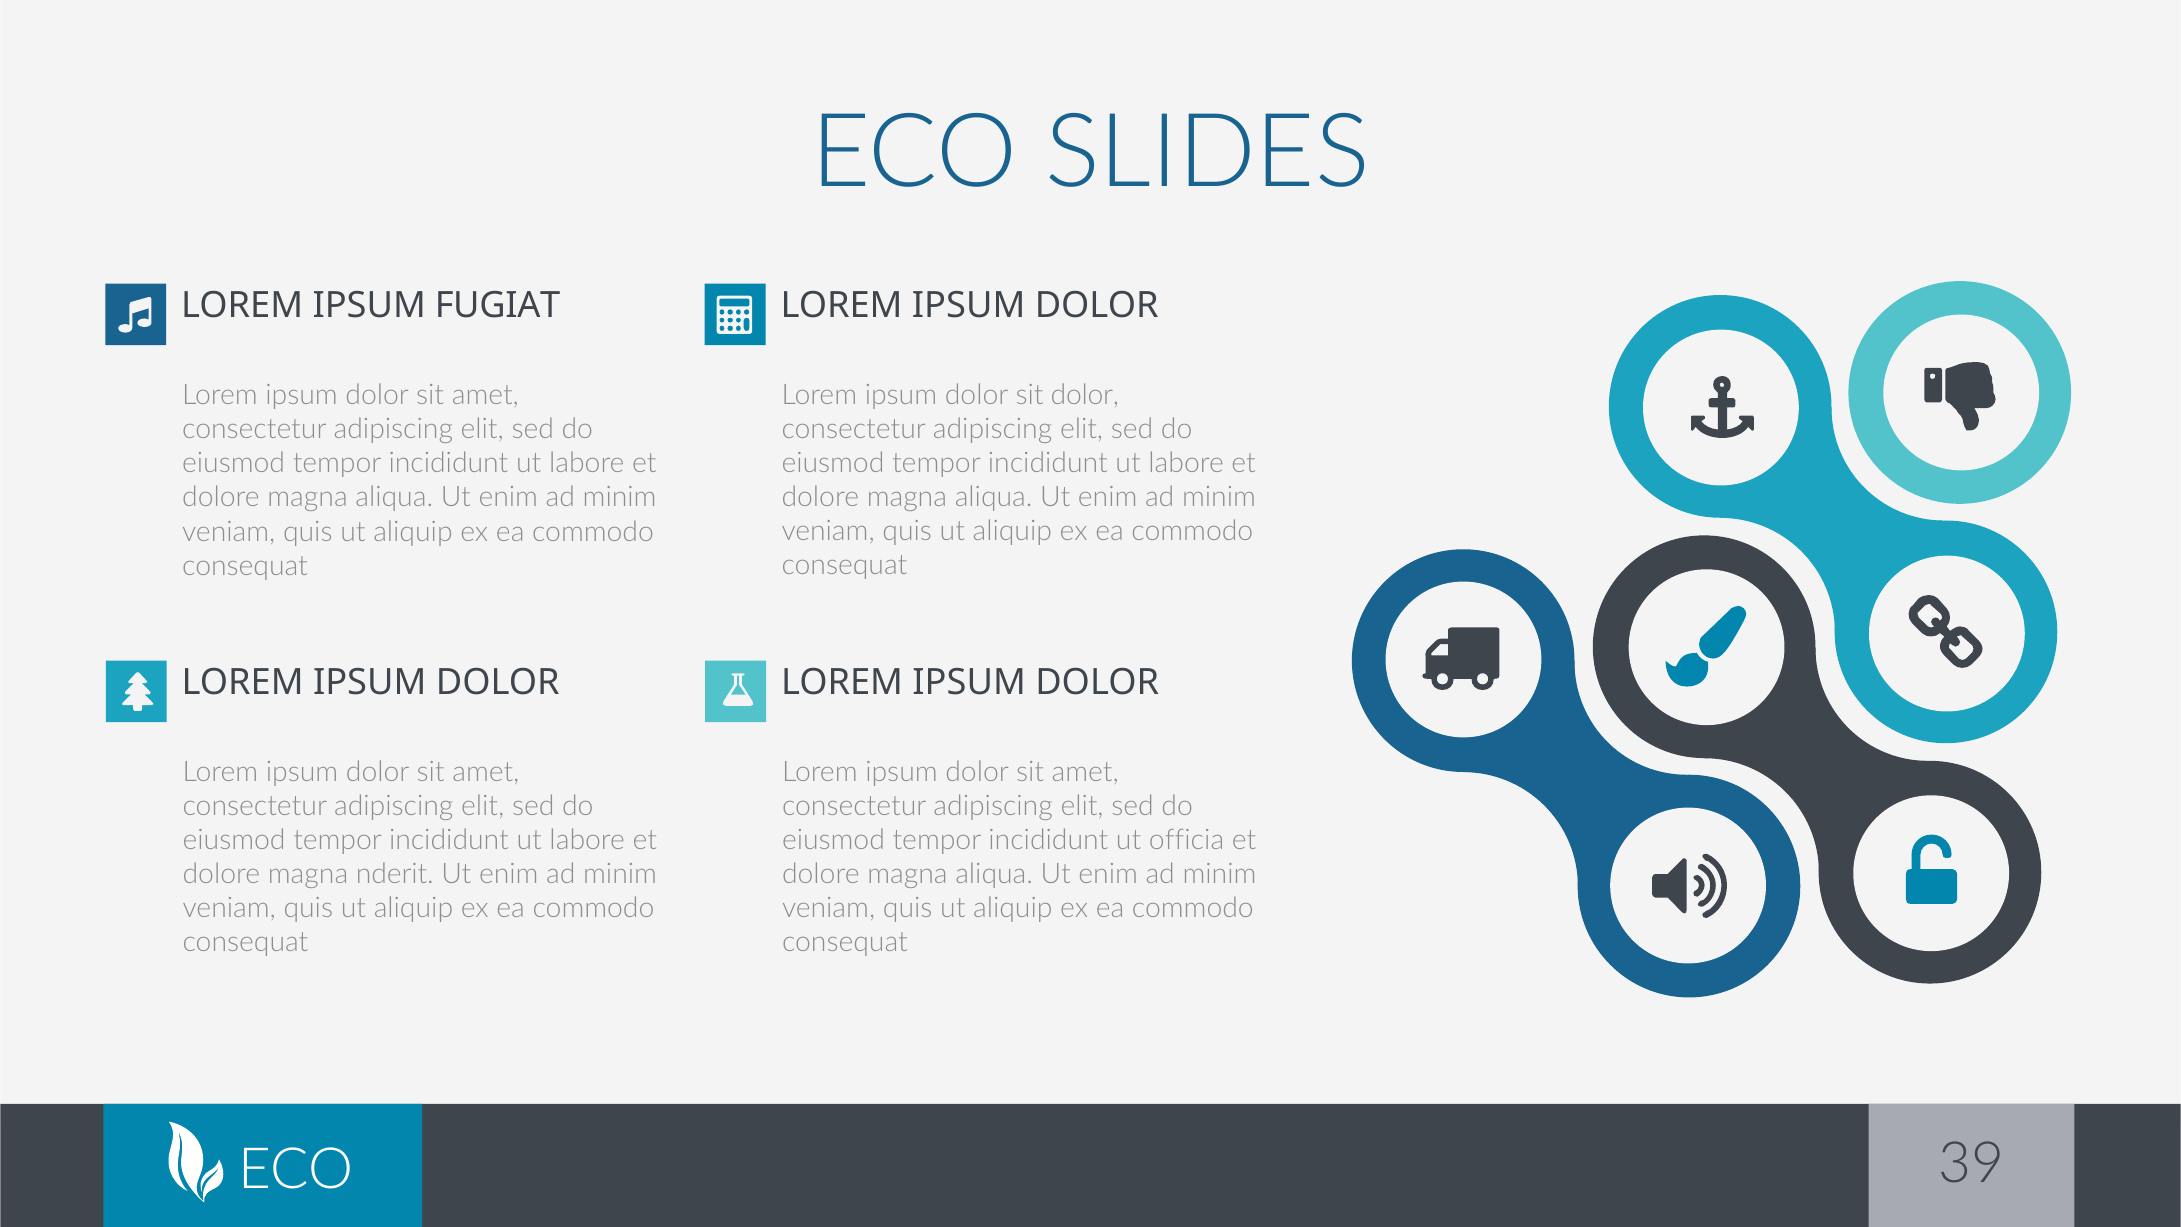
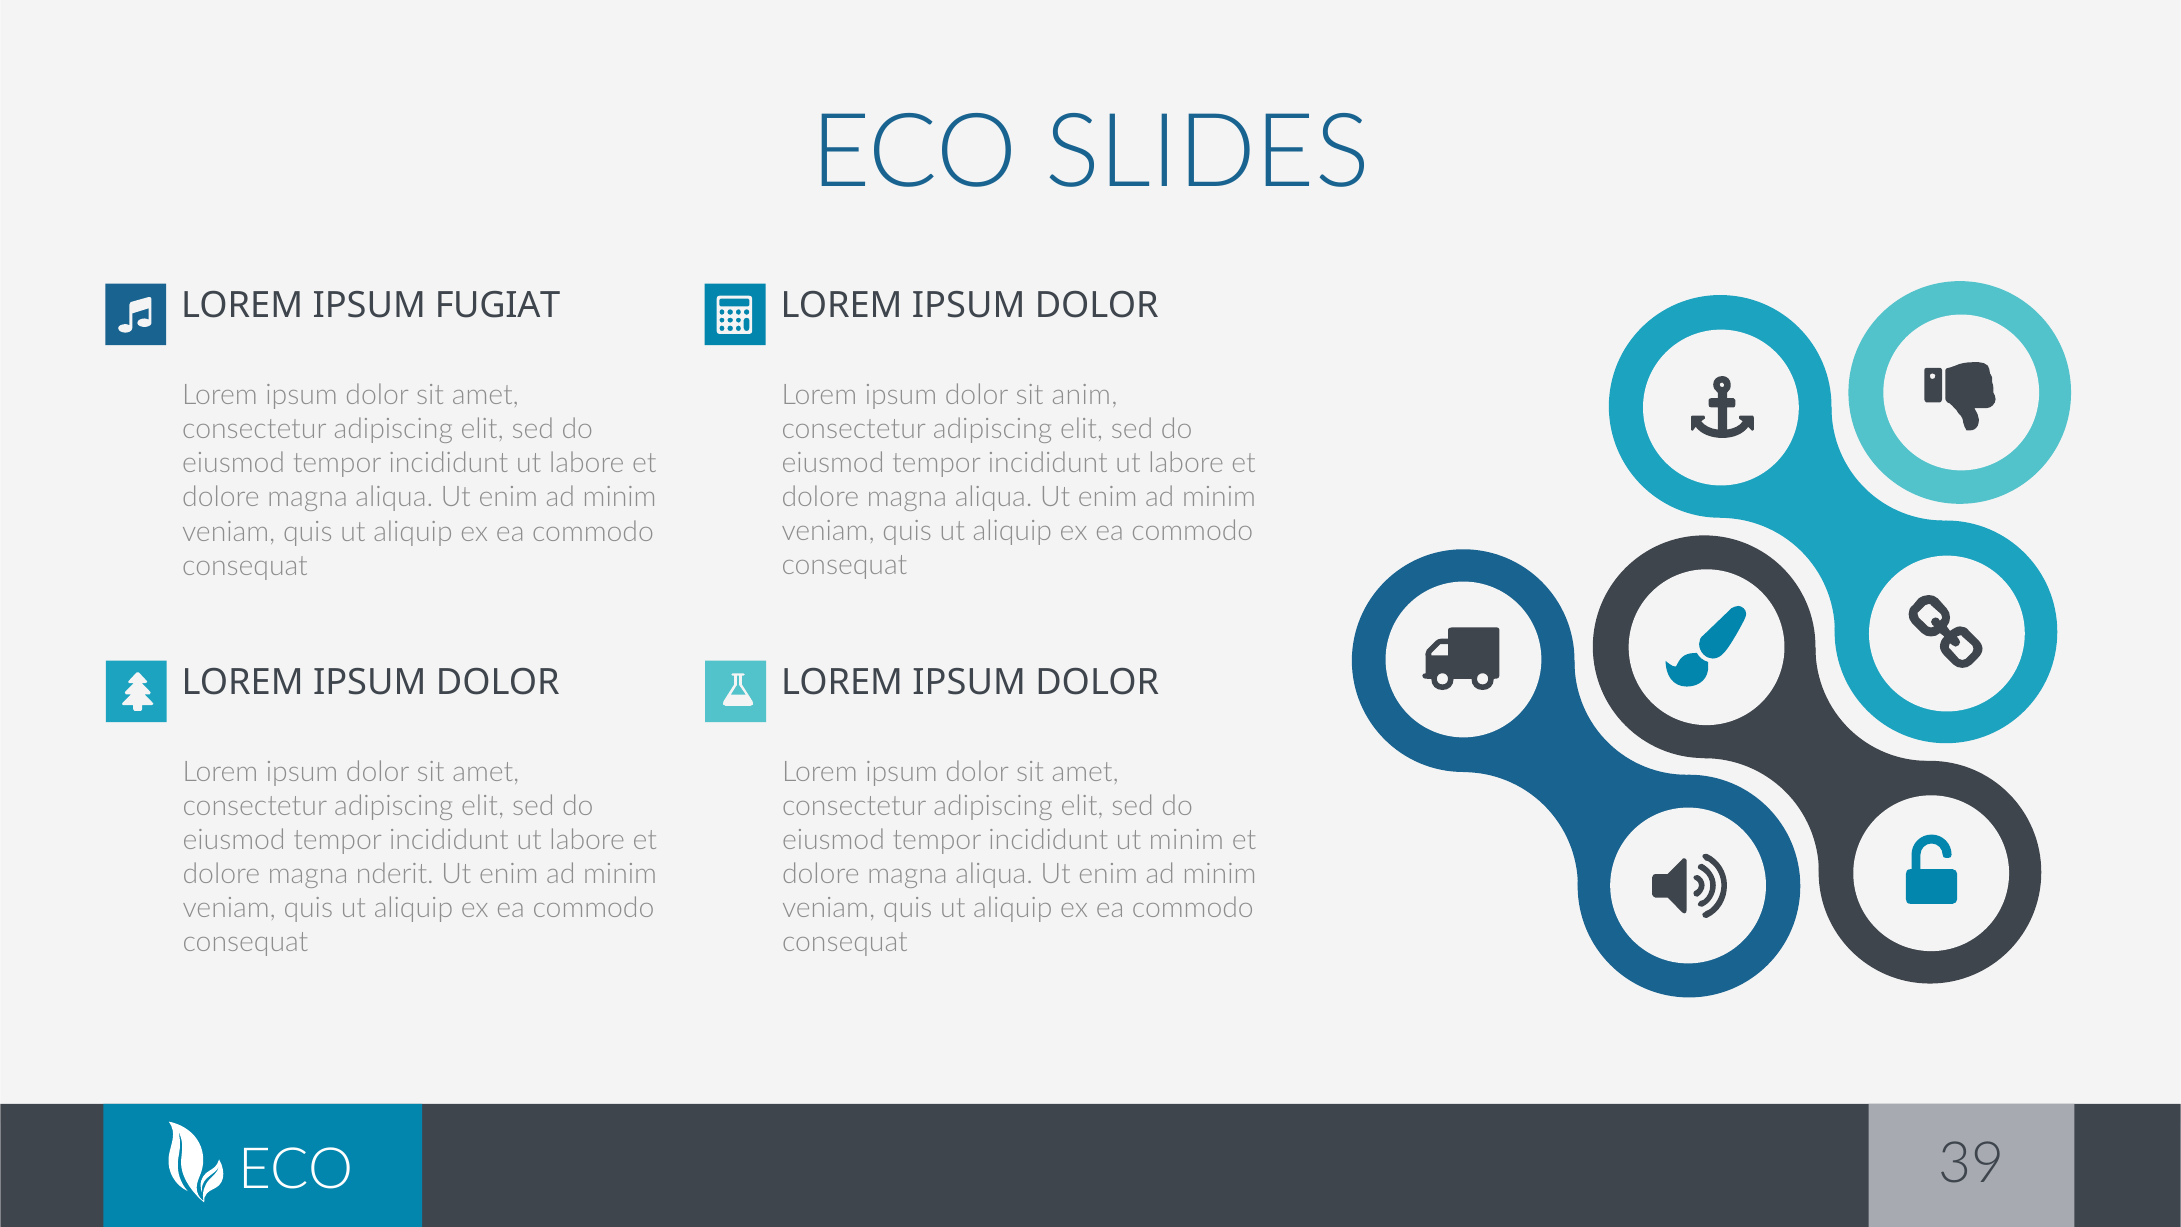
sit dolor: dolor -> anim (1085, 395)
ut officia: officia -> minim (1186, 840)
